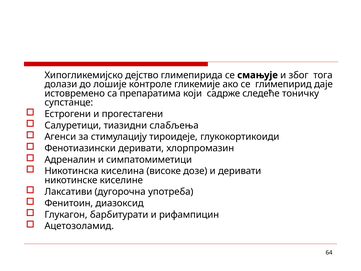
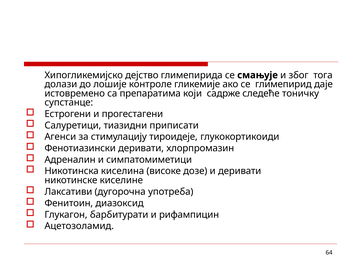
слабљења: слабљења -> приписати (174, 125)
